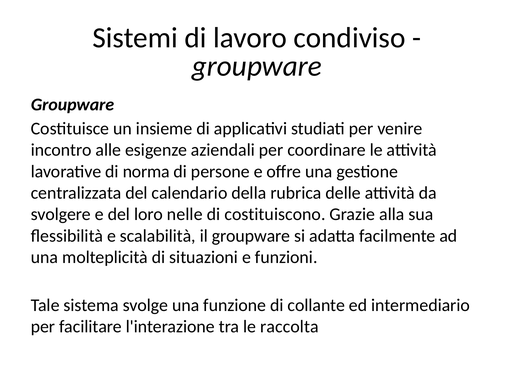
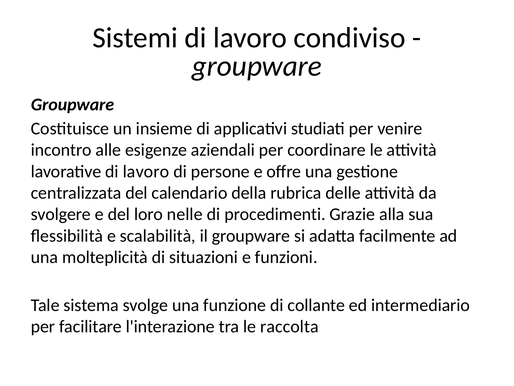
lavorative di norma: norma -> lavoro (146, 171)
costituiscono: costituiscono -> procedimenti (275, 214)
